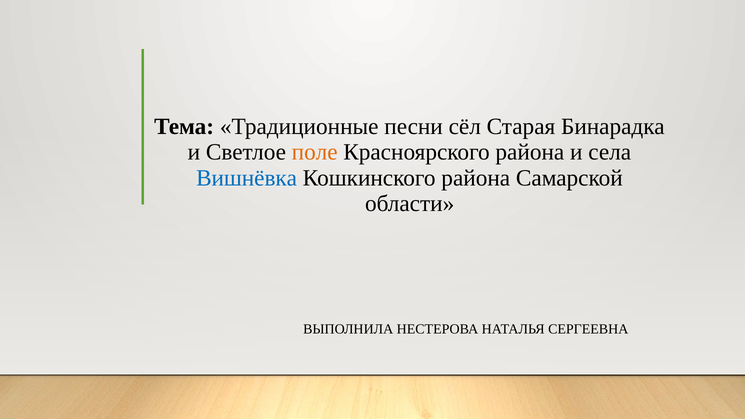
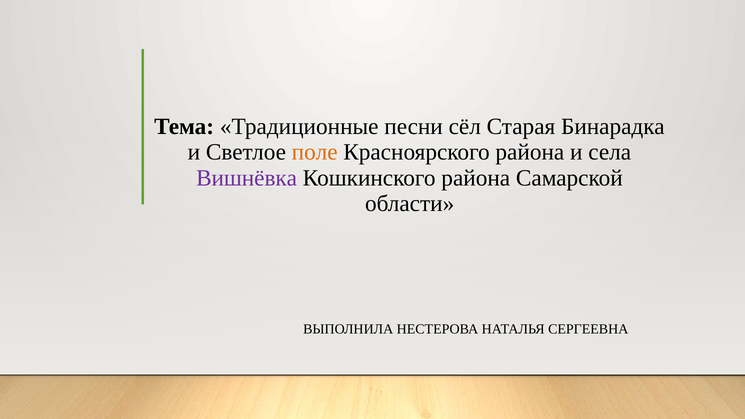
Вишнёвка colour: blue -> purple (247, 178)
